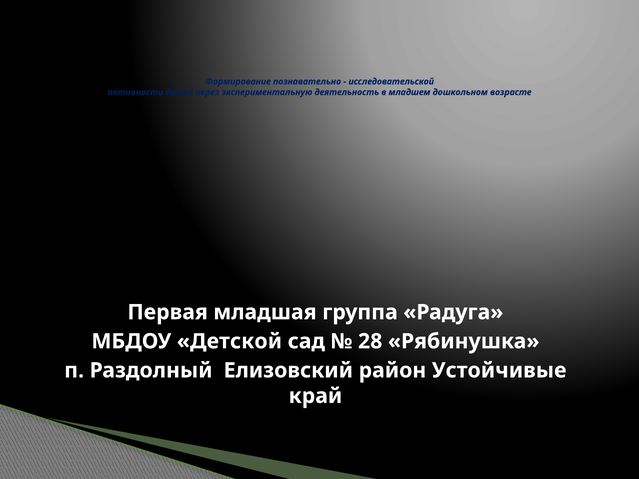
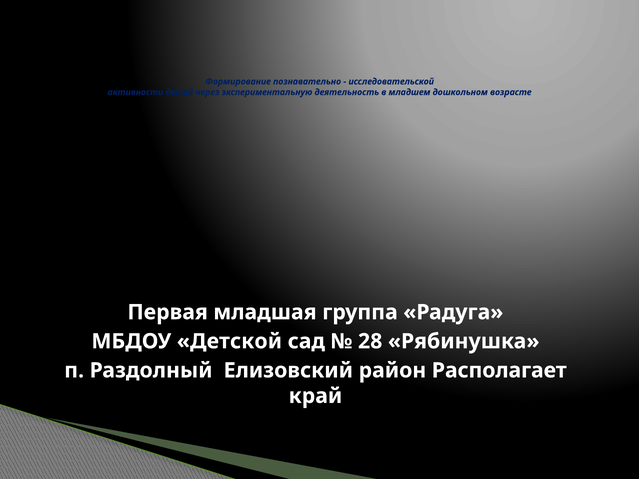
Устойчивые: Устойчивые -> Располагает (499, 371)
